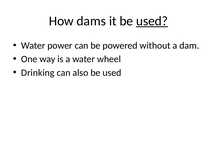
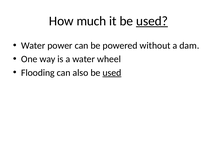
dams: dams -> much (91, 21)
Drinking: Drinking -> Flooding (38, 73)
used underline: none -> present (112, 73)
